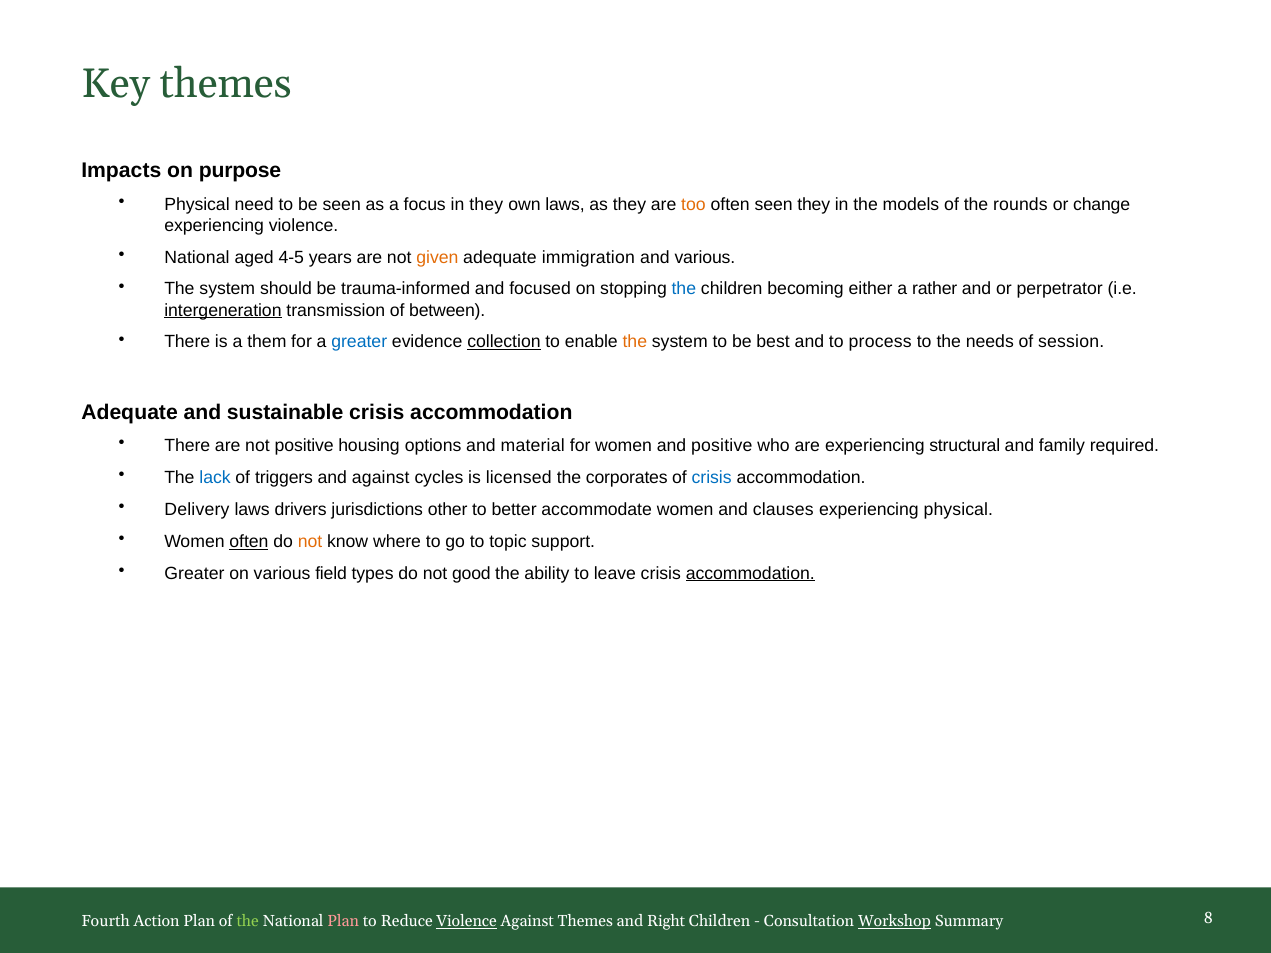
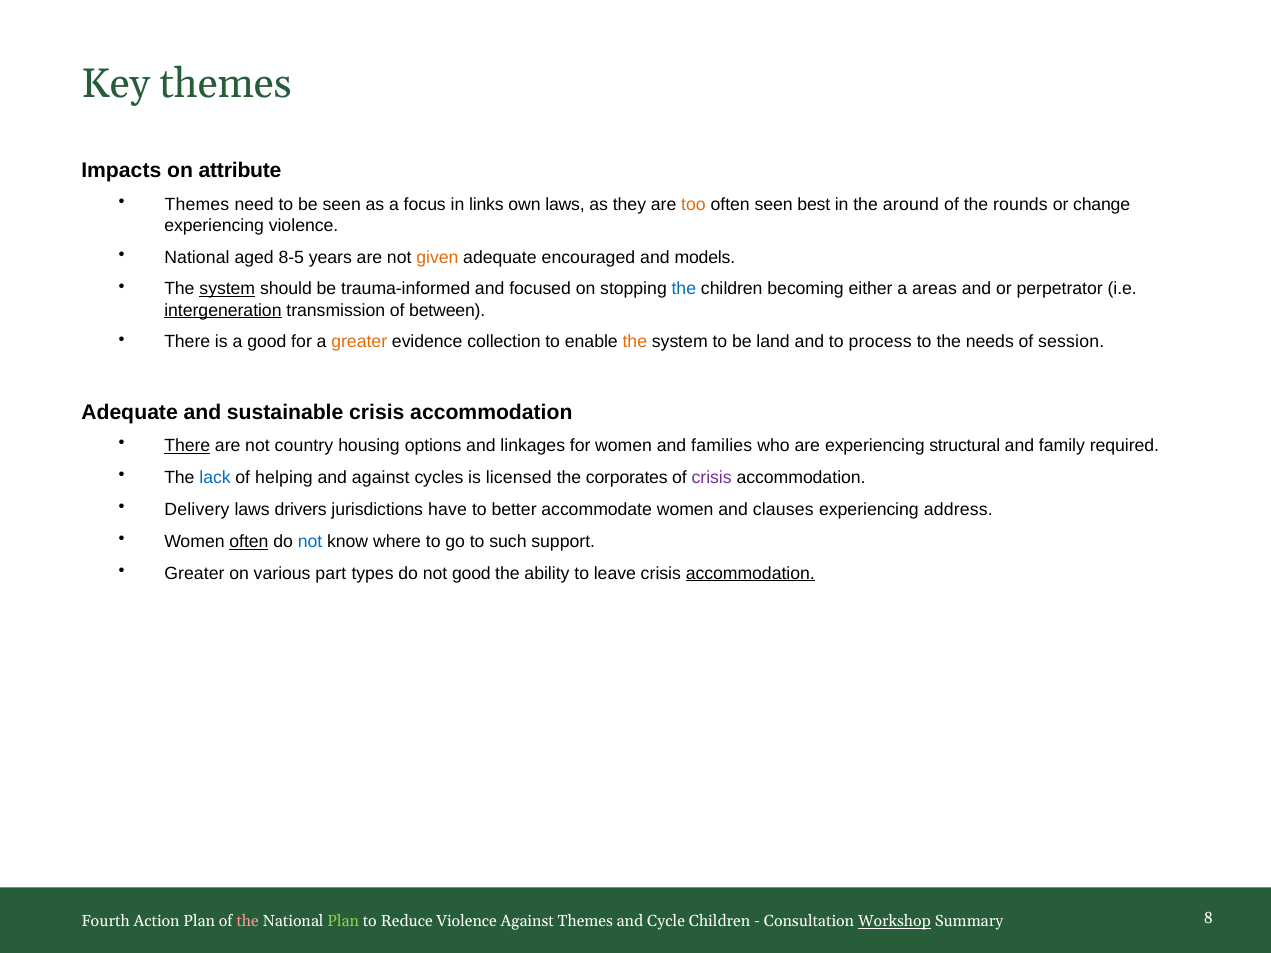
purpose: purpose -> attribute (240, 171)
Physical: Physical -> Themes (197, 204)
in they: they -> links (486, 204)
seen they: they -> best (814, 204)
models: models -> around (911, 204)
4-5: 4-5 -> 8-5 (291, 257)
immigration: immigration -> encouraged (588, 257)
and various: various -> models (705, 257)
system underline: none -> present (227, 289)
rather: rather -> areas (934, 289)
a them: them -> good (267, 342)
greater colour: blue -> orange (359, 342)
collection underline: present -> none (504, 342)
best: best -> land (773, 342)
There underline: none -> present (187, 446)
not positive: positive -> country (304, 446)
material: material -> linkages (533, 446)
and positive: positive -> families (722, 446)
triggers: triggers -> helping (284, 478)
crisis colour: blue -> purple (712, 478)
other: other -> have (447, 510)
experiencing physical: physical -> address (958, 510)
not colour: orange -> blue (310, 542)
topic: topic -> such (508, 542)
field: field -> part (331, 573)
the colour: light green -> pink (248, 921)
Plan colour: pink -> light green (343, 921)
Violence underline: present -> none (467, 921)
Right: Right -> Cycle (666, 921)
